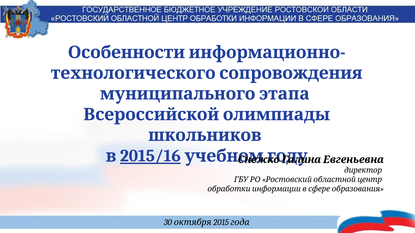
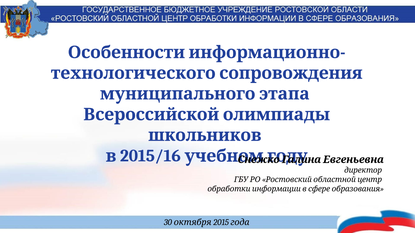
2015/16 underline: present -> none (150, 156)
